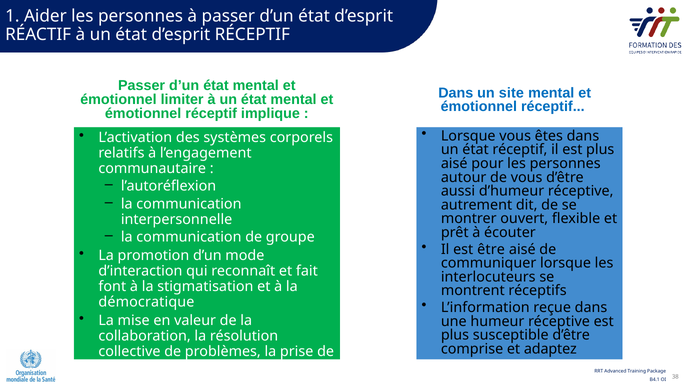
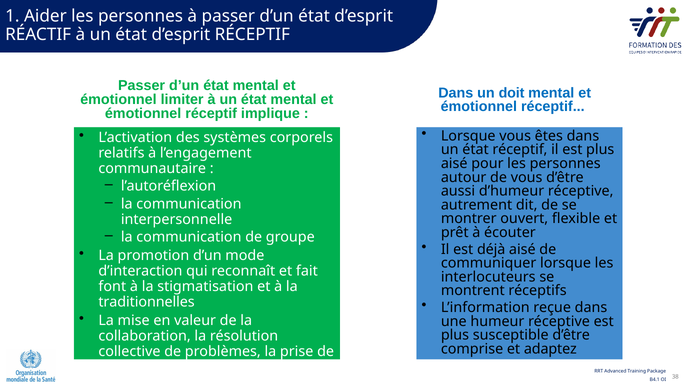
site: site -> doit (512, 93)
être: être -> déjà (491, 249)
démocratique: démocratique -> traditionnelles (147, 302)
